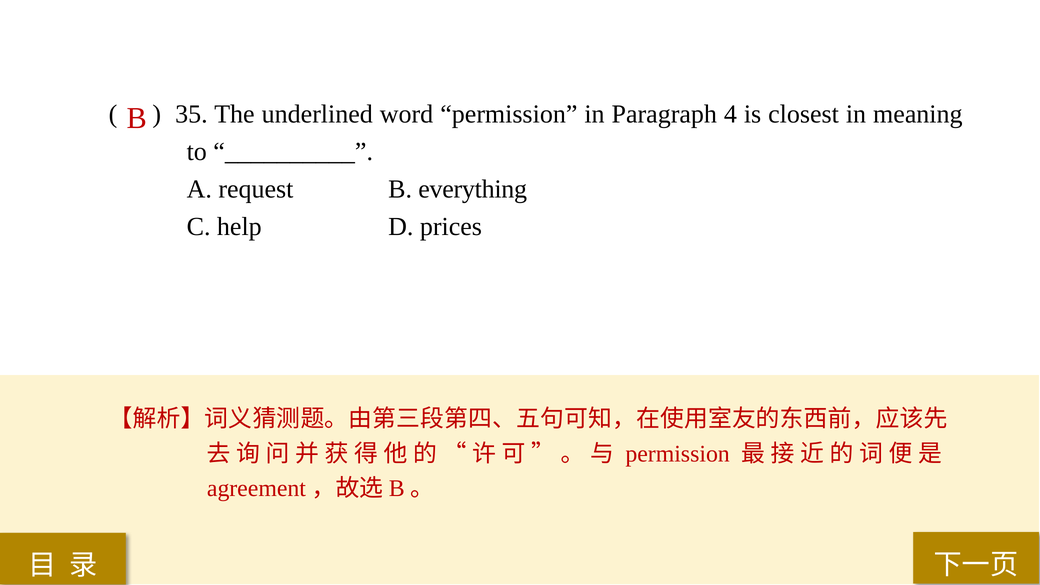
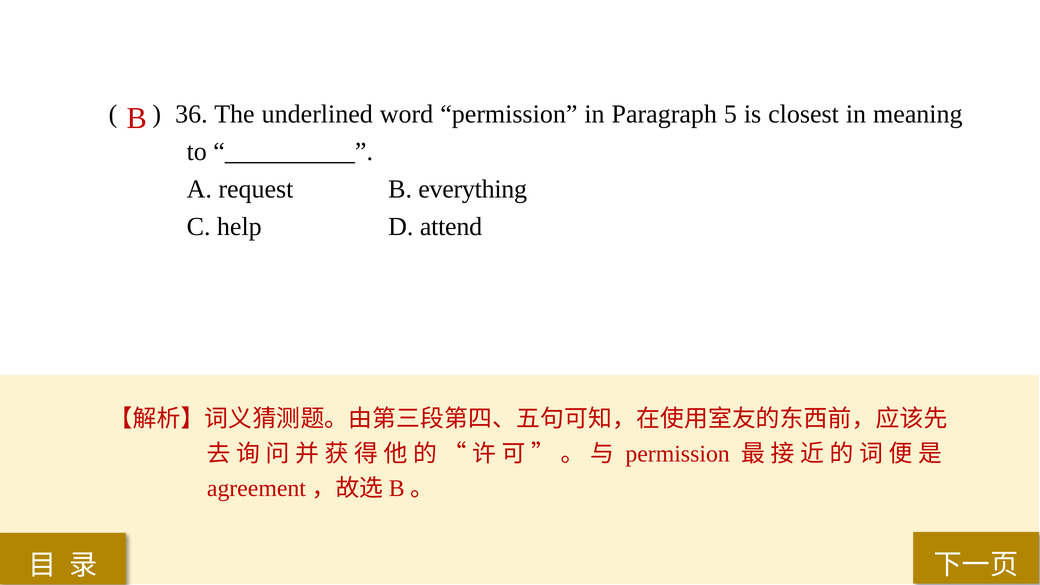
35: 35 -> 36 (191, 114)
4: 4 -> 5 (730, 114)
prices: prices -> attend (451, 226)
